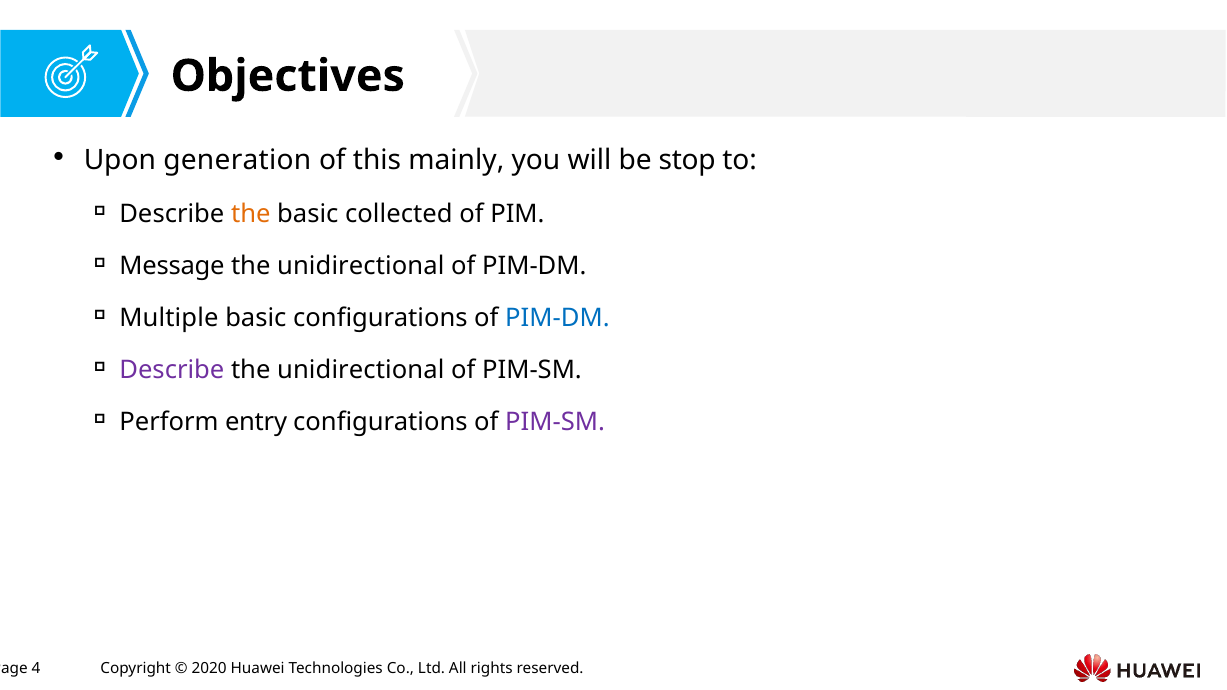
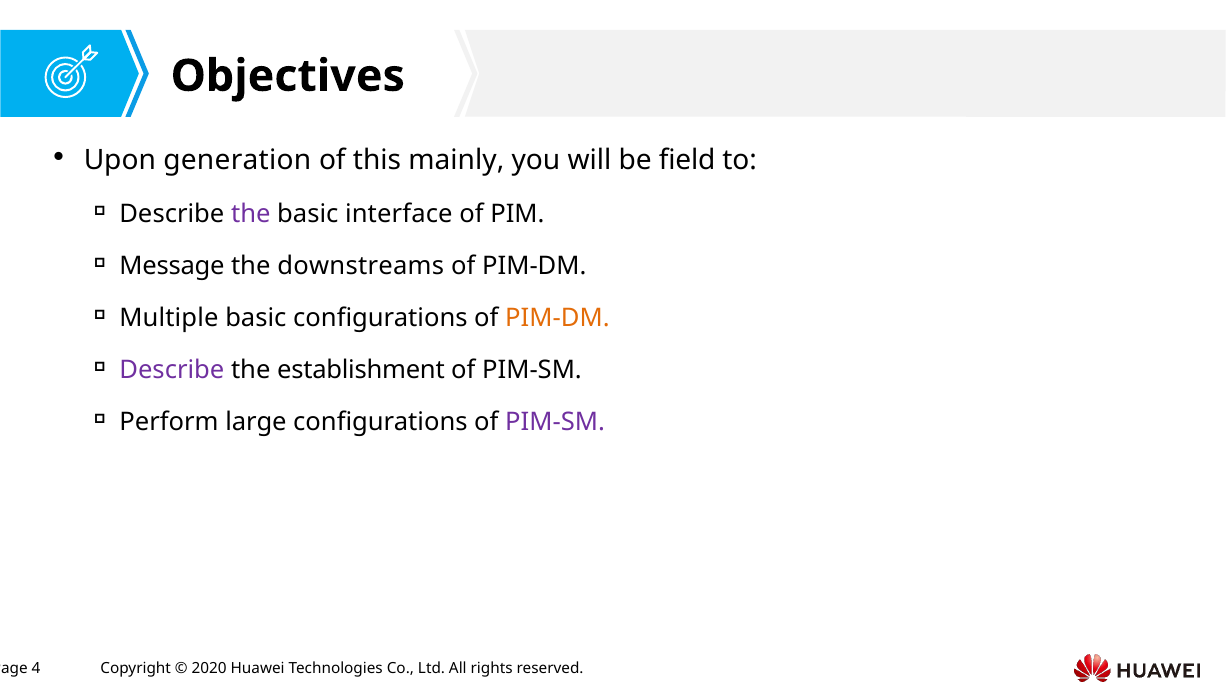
stop: stop -> field (687, 160)
the colour: orange -> purple (251, 214)
collected: collected -> interface (399, 214)
unidirectional: unidirectional -> downstreams (361, 266)
PIM-DM colour: blue -> orange (557, 318)
unidirectional: unidirectional -> establishment (361, 370)
entry: entry -> large (256, 422)
